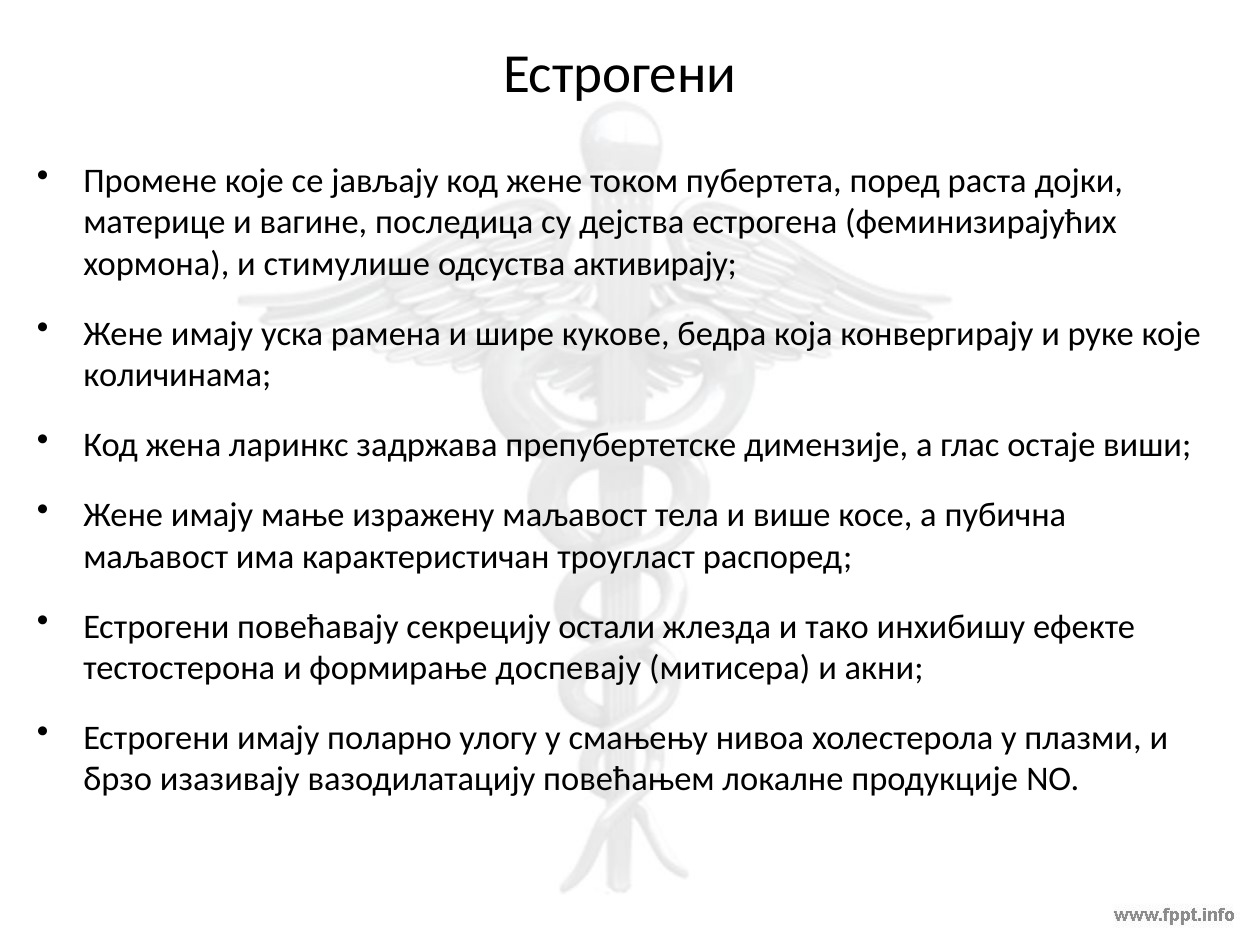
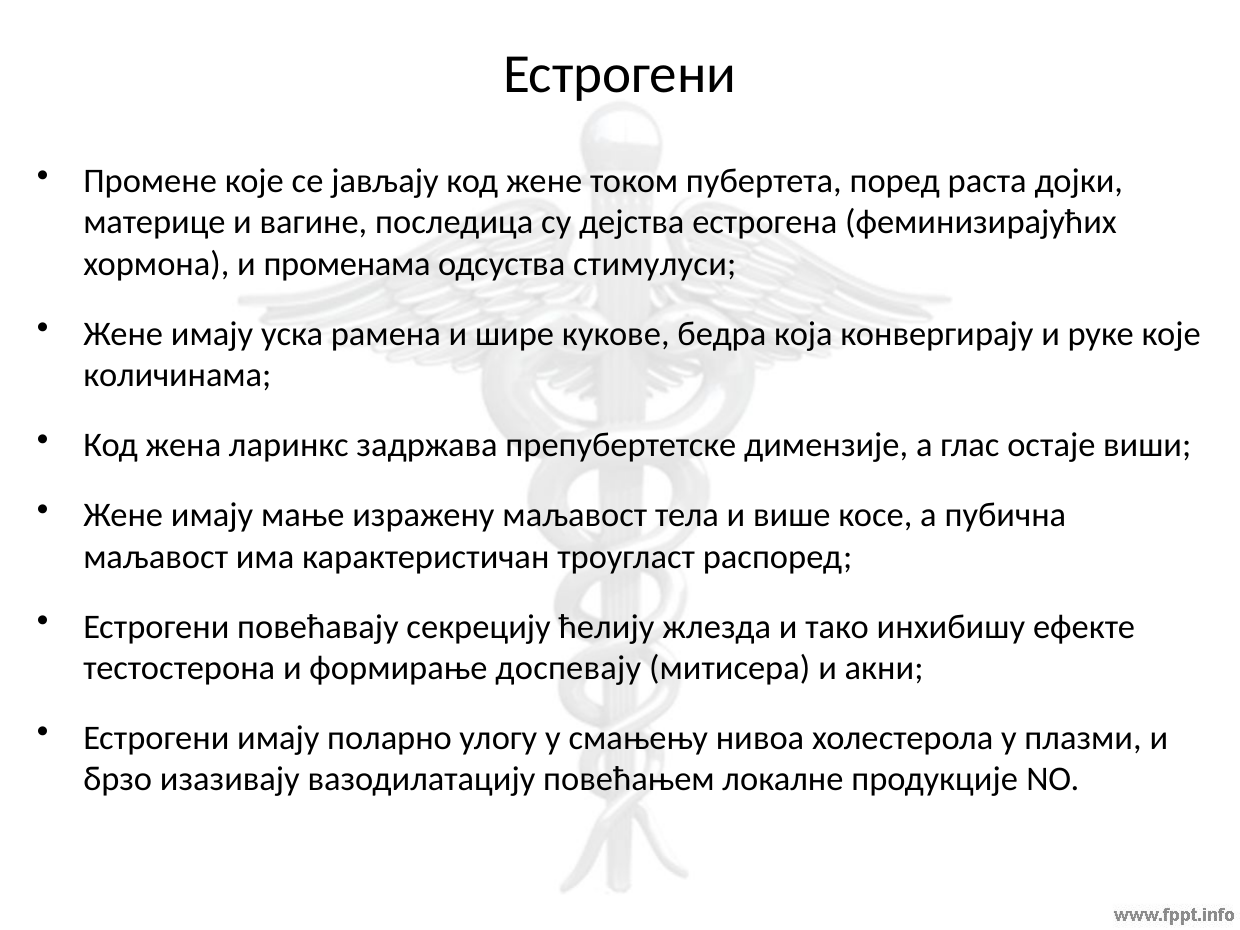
стимулише: стимулише -> променама (347, 264)
активирају: активирају -> стимулуси (655, 264)
остали: остали -> ћелију (607, 627)
